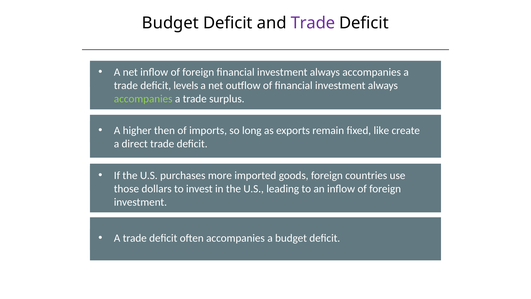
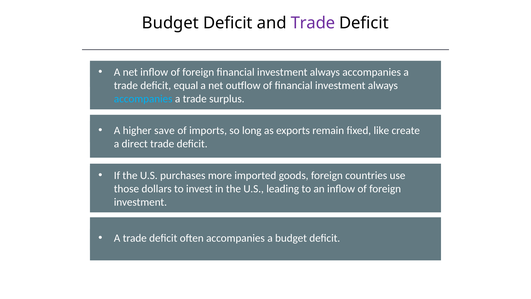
levels: levels -> equal (186, 85)
accompanies colour: light green -> light blue (143, 99)
then: then -> save (164, 130)
